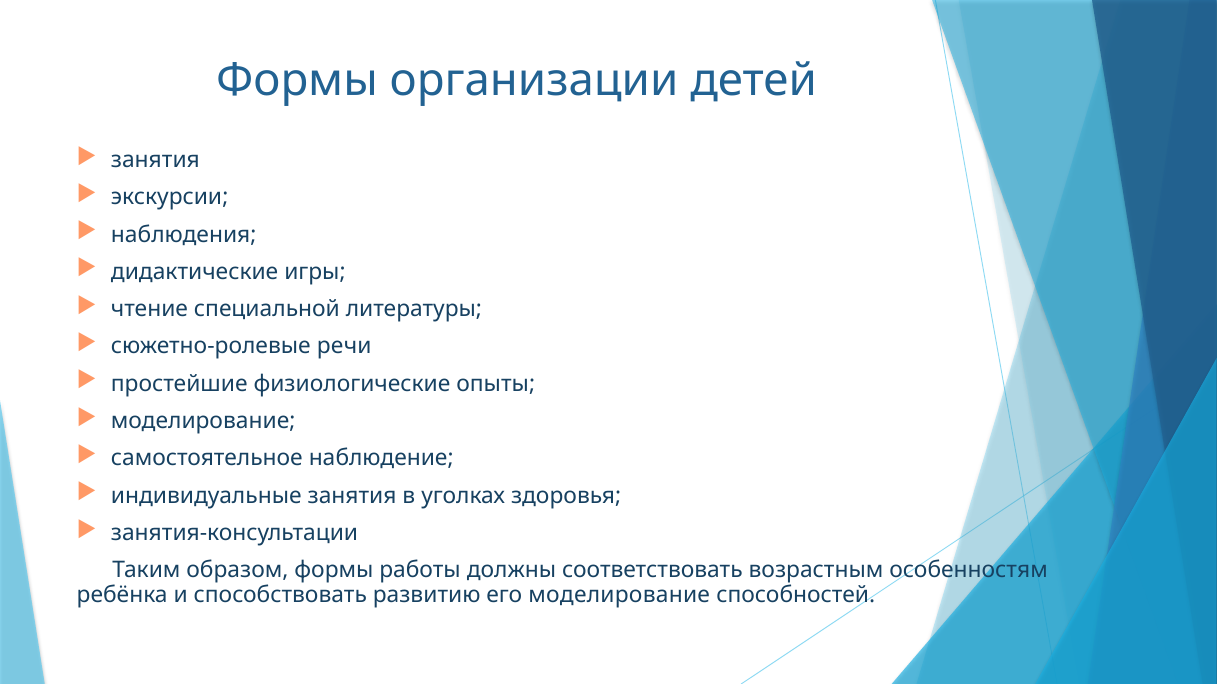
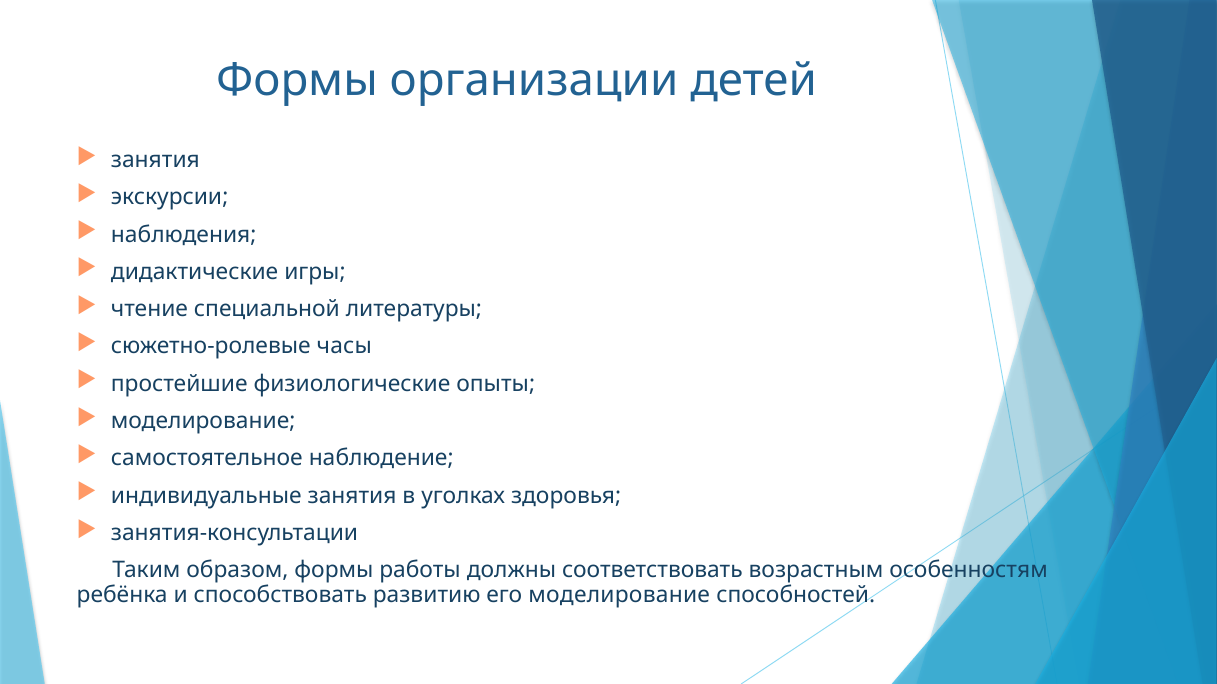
речи: речи -> часы (344, 347)
